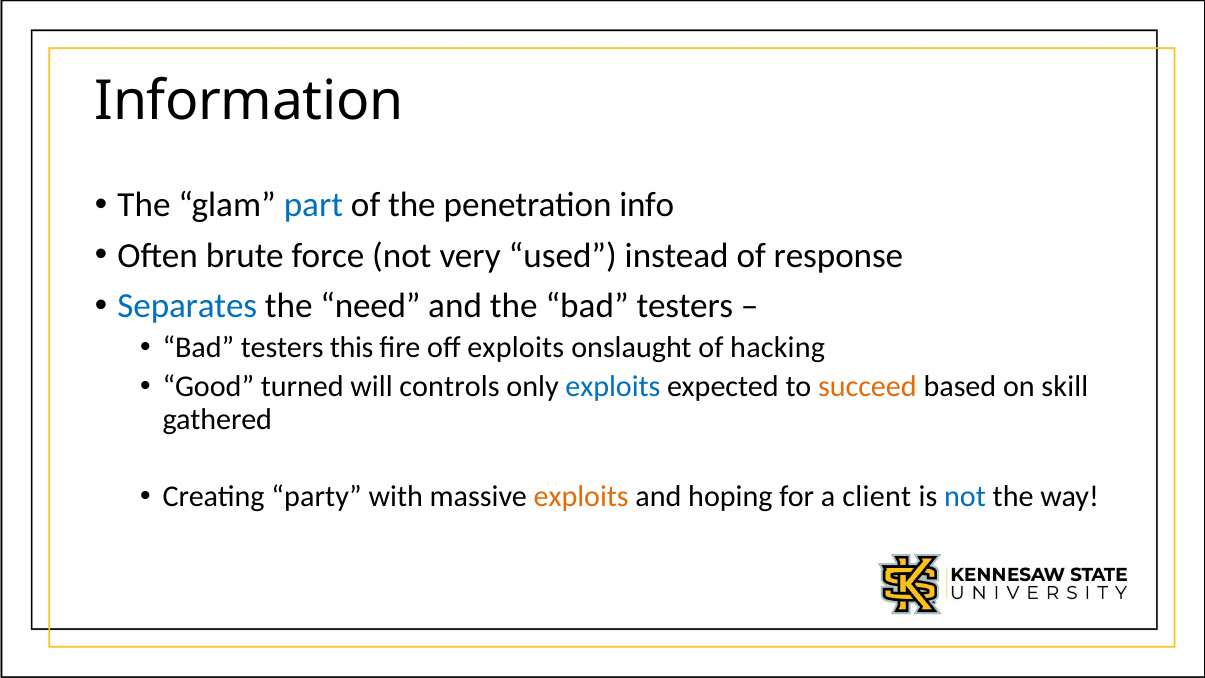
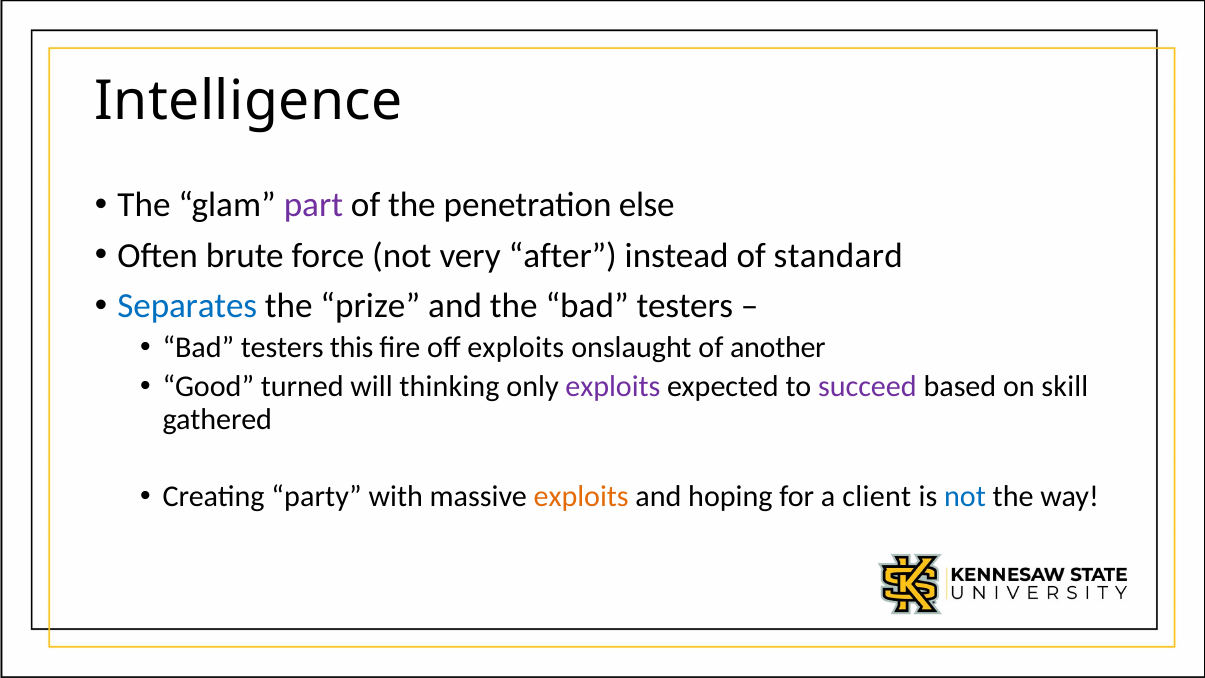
Information: Information -> Intelligence (249, 101)
part colour: blue -> purple (313, 205)
info: info -> else (647, 205)
used: used -> after (563, 256)
response: response -> standard (838, 256)
need: need -> prize (370, 306)
hacking: hacking -> another (778, 348)
controls: controls -> thinking (449, 387)
exploits colour: blue -> purple (613, 387)
succeed colour: orange -> purple (867, 387)
